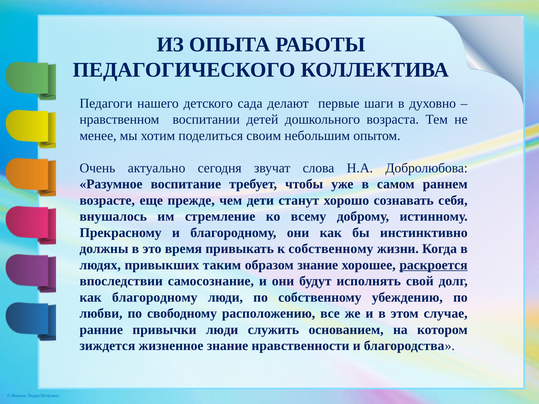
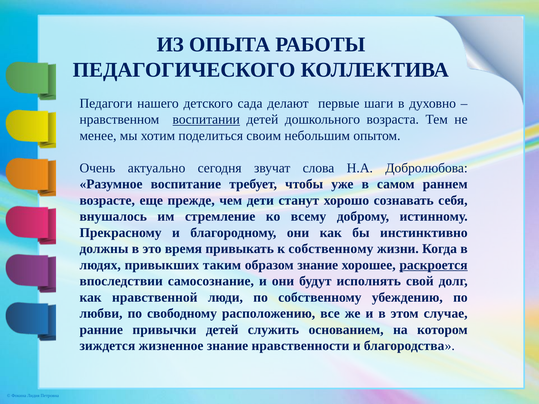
воспитании underline: none -> present (206, 120)
как благородному: благородному -> нравственной (155, 297)
привычки люди: люди -> детей (222, 330)
